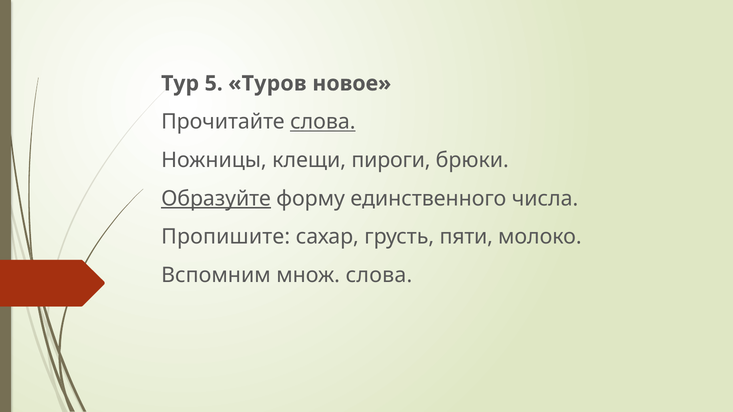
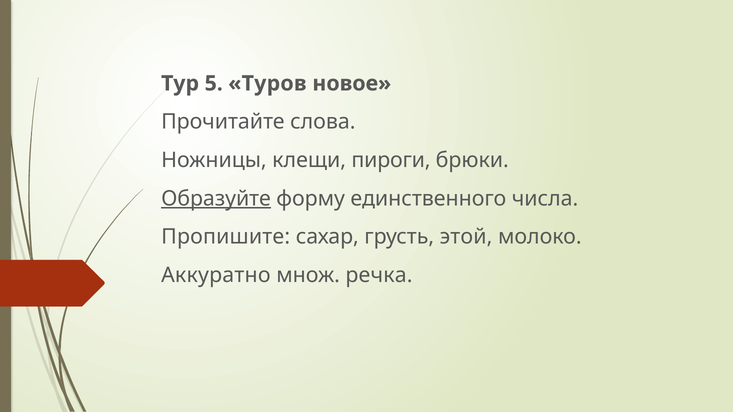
слова underline: present -> none (323, 122)
пяти: пяти -> этой (466, 237)
Вспомним: Вспомним -> Аккуратно (216, 275)
множ слова: слова -> речка (379, 275)
